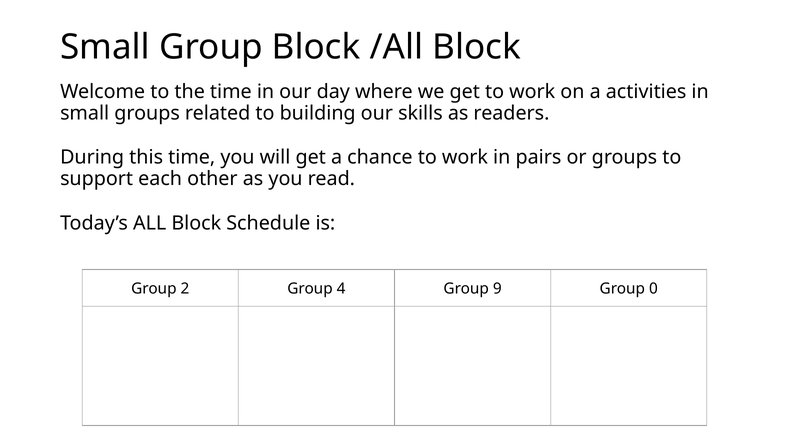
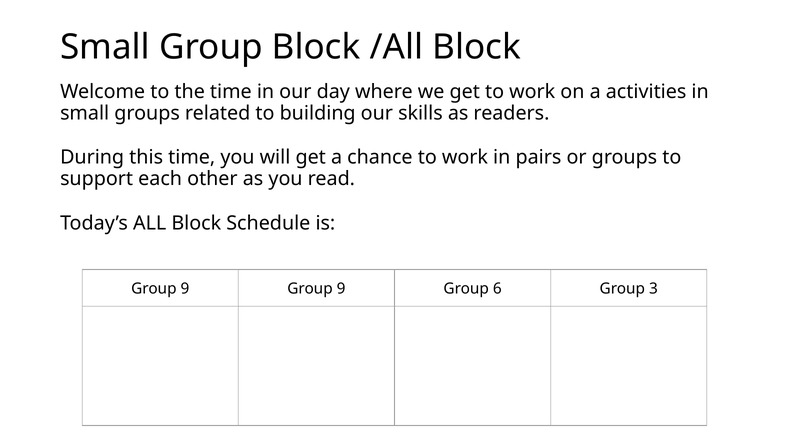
2: 2 -> 9 (185, 289)
4: 4 -> 9 (341, 289)
9: 9 -> 6 (497, 289)
0: 0 -> 3 (653, 289)
